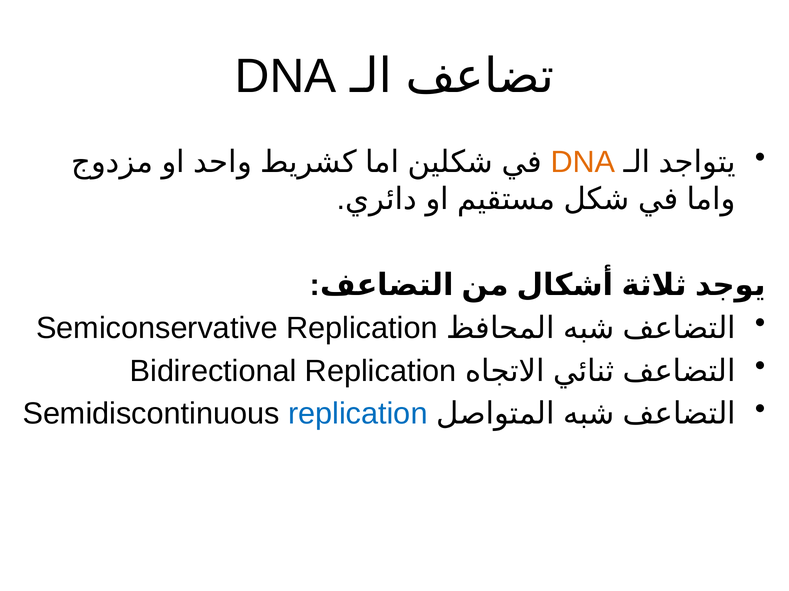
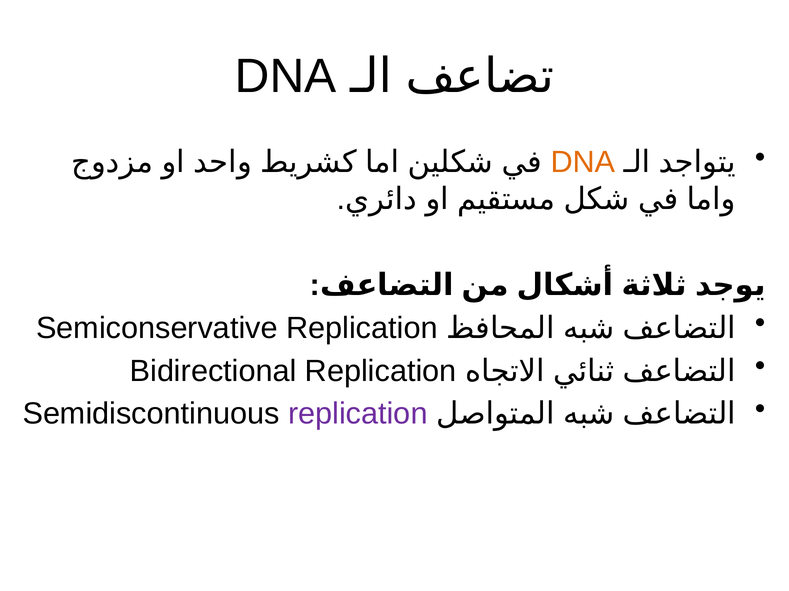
replication colour: blue -> purple (358, 414)
